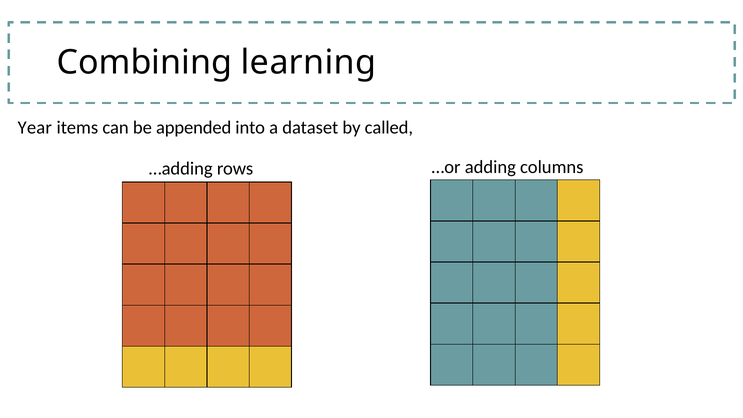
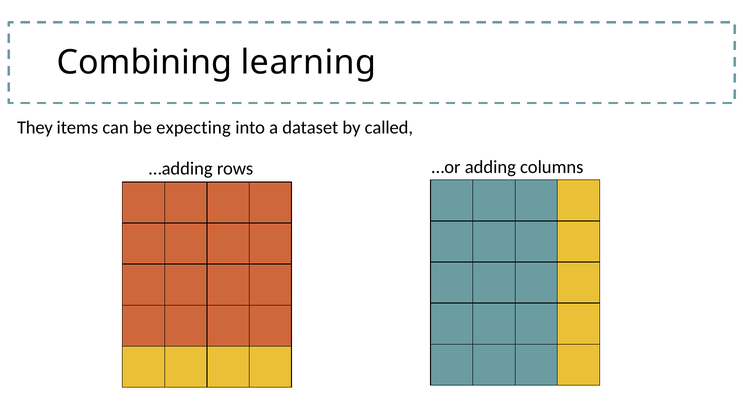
Year: Year -> They (35, 128)
appended: appended -> expecting (193, 128)
